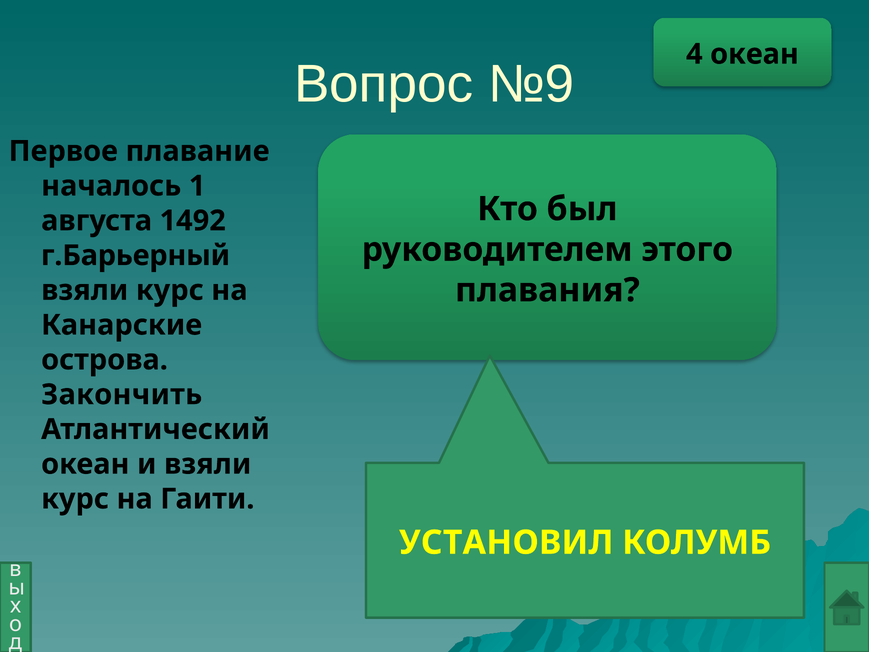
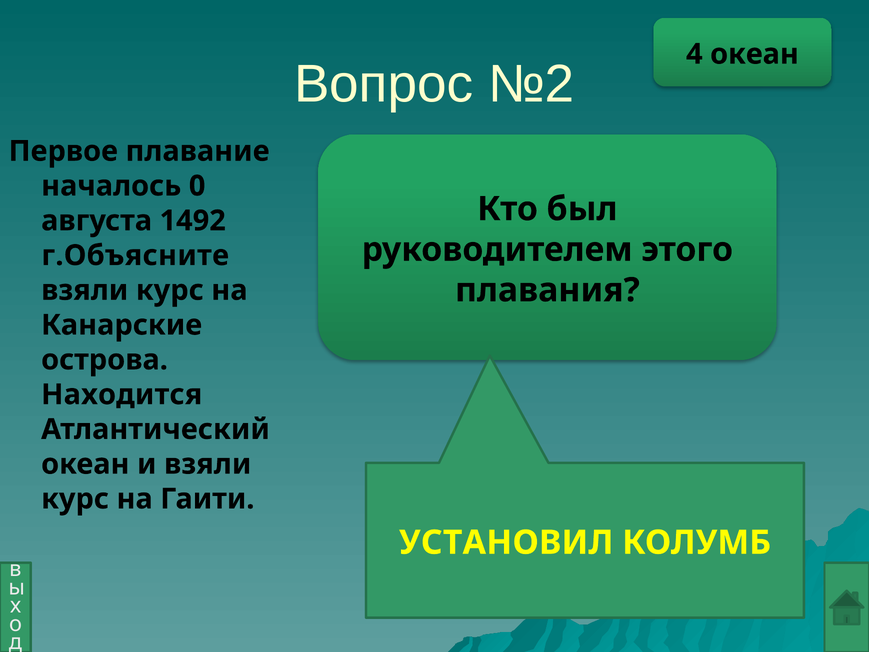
№9: №9 -> №2 (531, 84)
1: 1 -> 0 (197, 186)
г.Барьерный: г.Барьерный -> г.Объясните (135, 255)
Закончить: Закончить -> Находится (122, 394)
